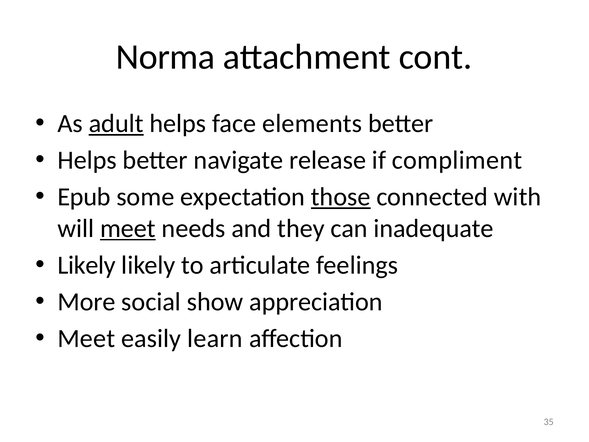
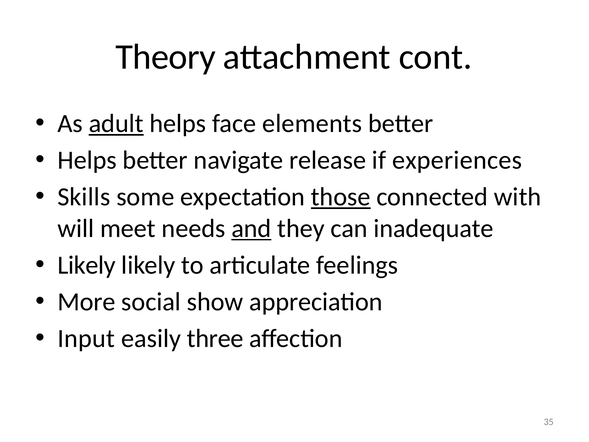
Norma: Norma -> Theory (166, 57)
compliment: compliment -> experiences (457, 160)
Epub: Epub -> Skills (84, 197)
meet underline: present -> none (128, 228)
and underline: none -> present (251, 228)
Meet: Meet -> Input (86, 338)
learn: learn -> three (215, 338)
